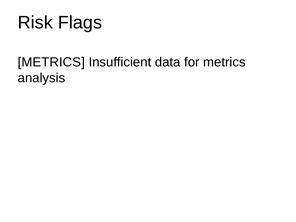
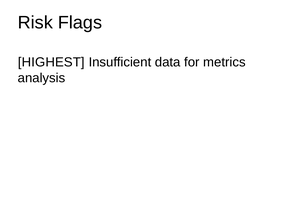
METRICS: METRICS -> HIGHEST (51, 62)
